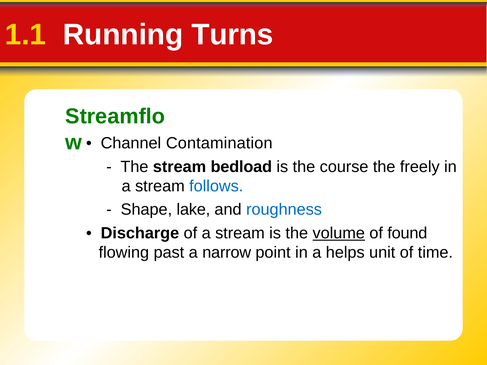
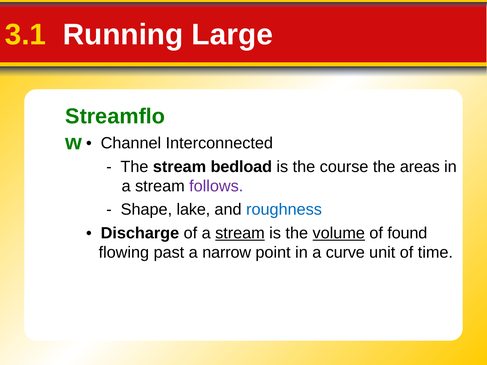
1.1: 1.1 -> 3.1 (26, 35)
Turns: Turns -> Large (232, 35)
Contamination: Contamination -> Interconnected (219, 143)
freely: freely -> areas (420, 167)
follows colour: blue -> purple (216, 186)
stream underline: none -> present (240, 233)
helps: helps -> curve (345, 253)
